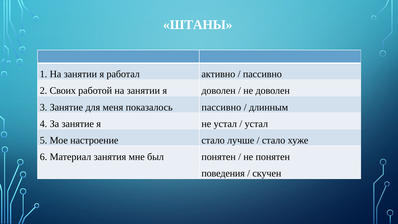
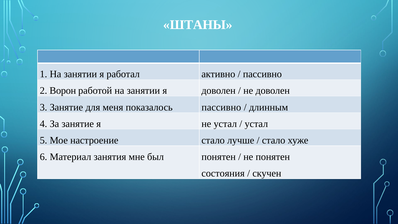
Своих: Своих -> Ворон (63, 91)
поведения: поведения -> состояния (223, 173)
